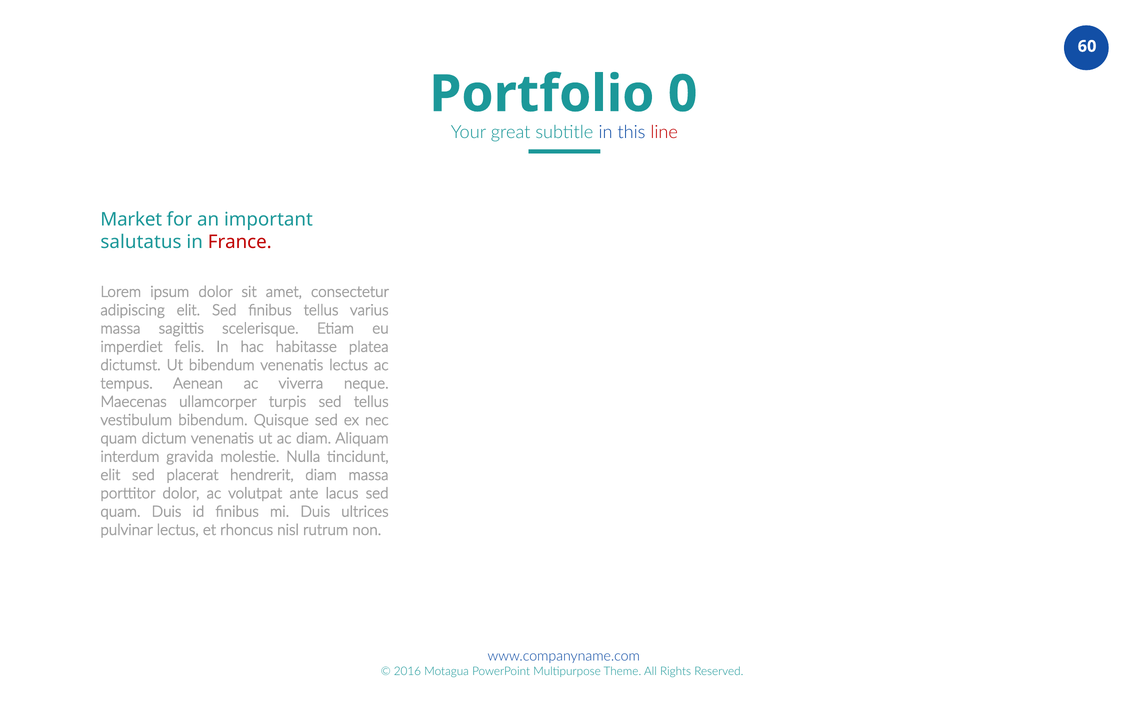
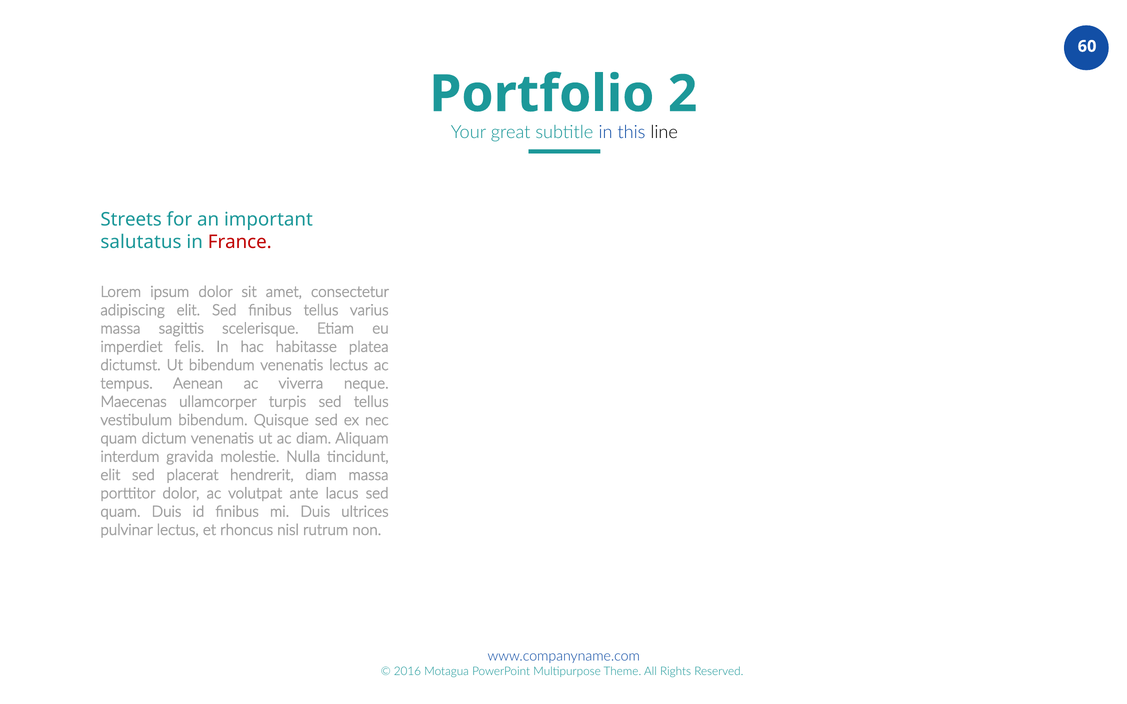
0: 0 -> 2 (683, 94)
line colour: red -> black (664, 132)
Market: Market -> Streets (131, 220)
